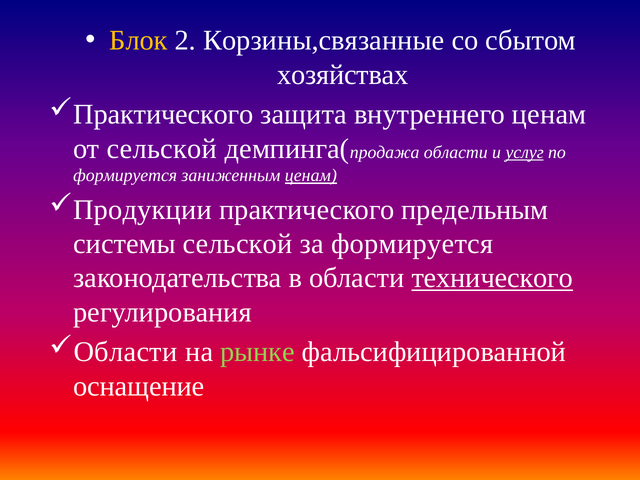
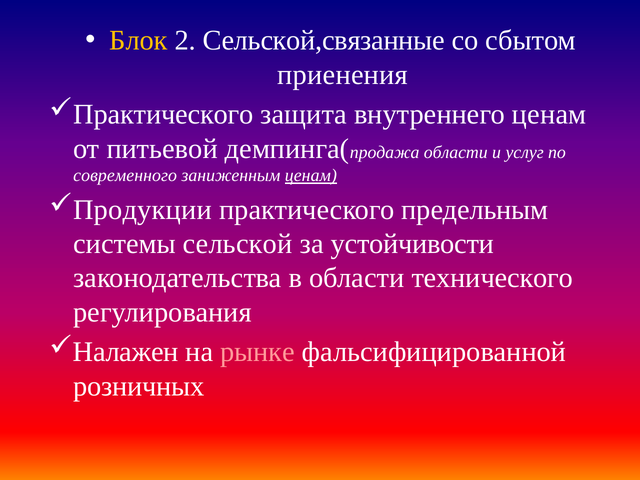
Корзины,связанные: Корзины,связанные -> Сельской,связанные (324, 41)
хозяйствах: хозяйствах -> приенения (343, 75)
от сельской: сельской -> питьевой (162, 149)
услуг underline: present -> none (525, 152)
формируется: формируется -> современного (125, 176)
за формируется: формируется -> устойчивости (413, 244)
технического underline: present -> none (492, 278)
Области: Области -> Налажен (126, 352)
рынке colour: light green -> pink (257, 352)
оснащение: оснащение -> розничных (139, 386)
